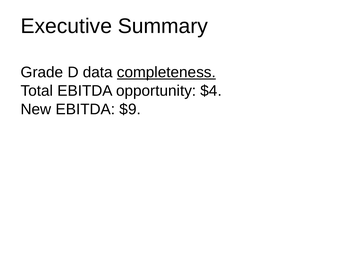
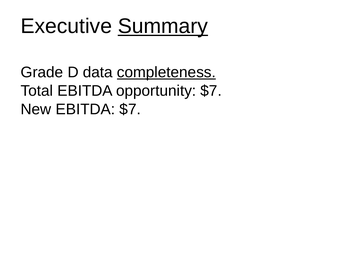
Summary underline: none -> present (163, 26)
opportunity $4: $4 -> $7 (211, 91)
EBITDA $9: $9 -> $7 (130, 109)
